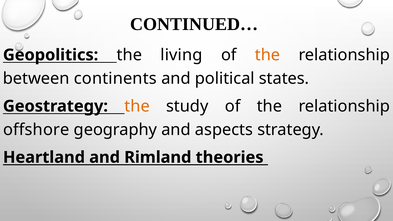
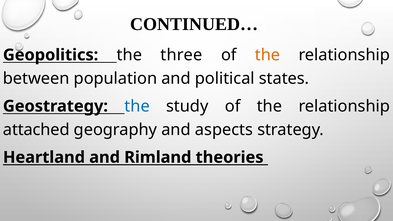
living: living -> three (181, 55)
continents: continents -> population (115, 79)
the colour: orange -> blue (137, 106)
offshore: offshore -> attached (36, 130)
